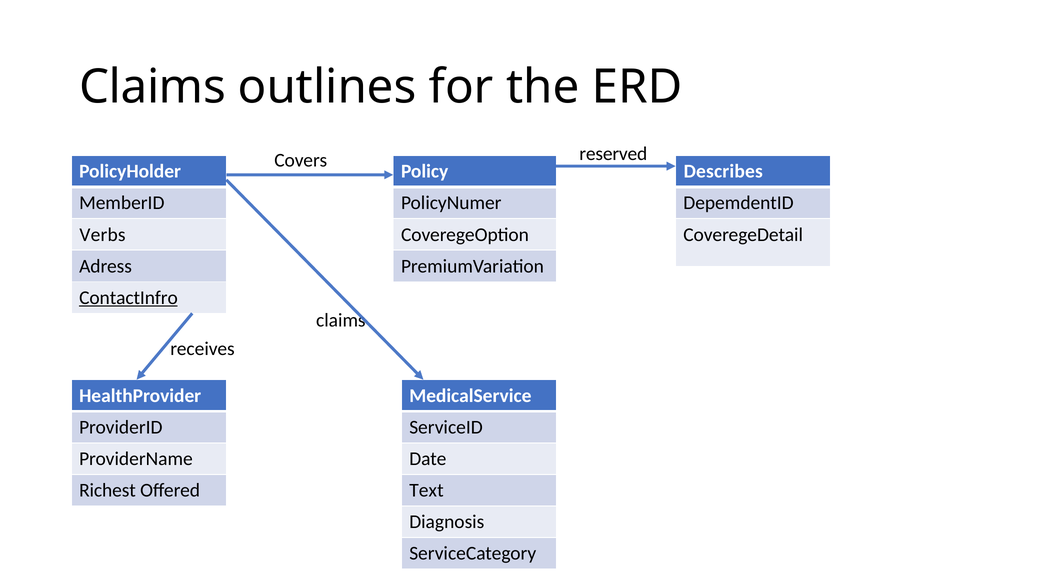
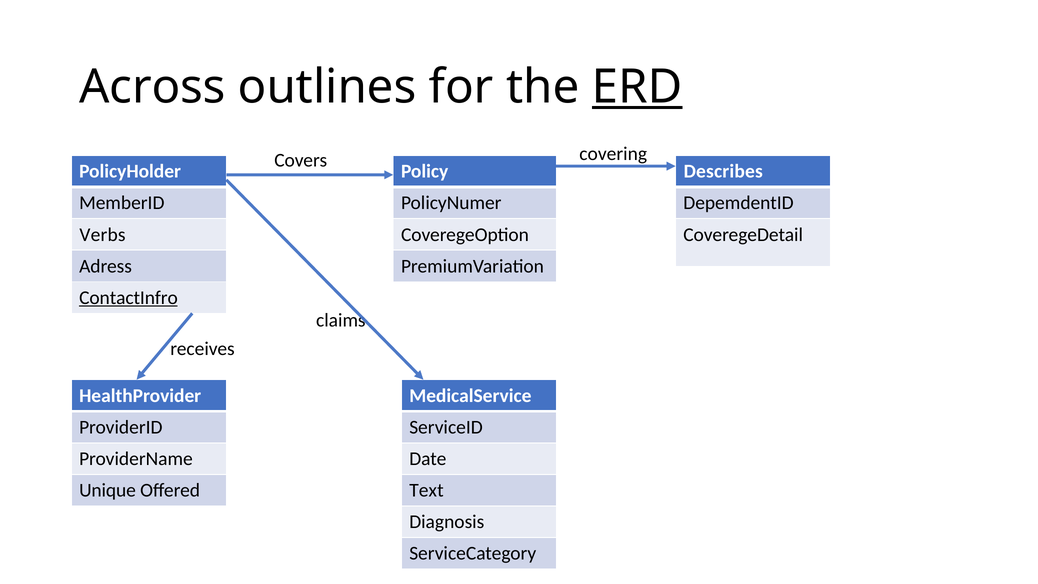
Claims: Claims -> Across (152, 87)
ERD underline: none -> present (637, 87)
reserved: reserved -> covering (613, 154)
Richest: Richest -> Unique (107, 490)
